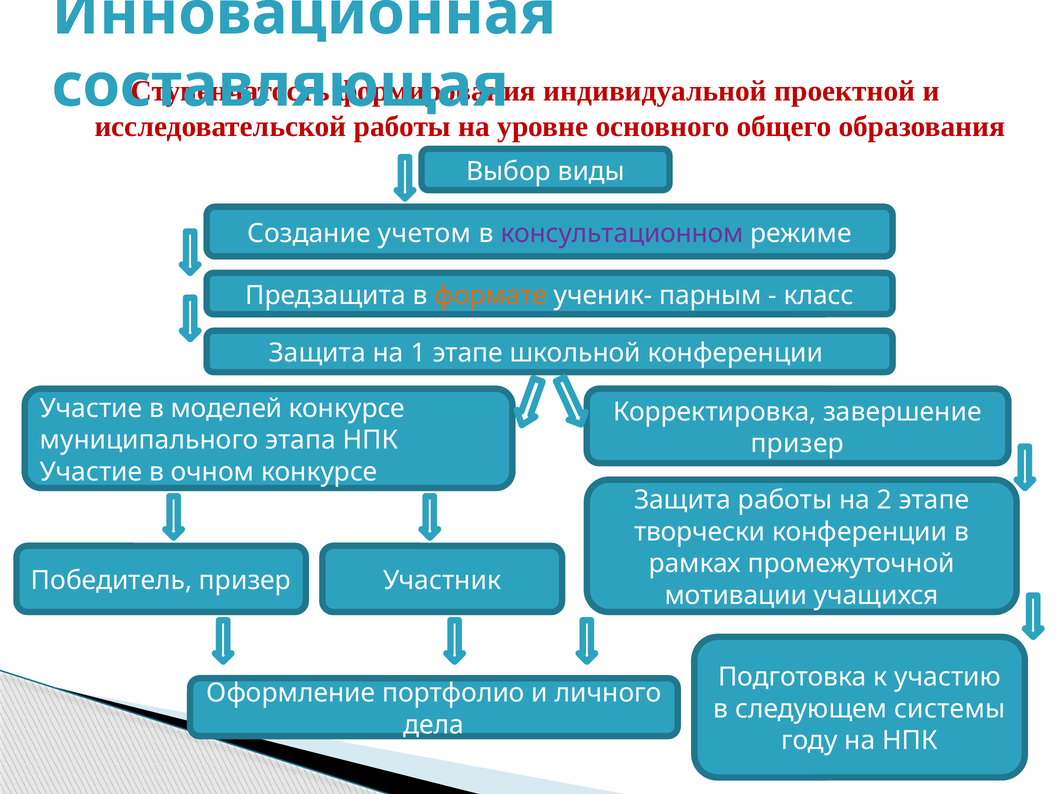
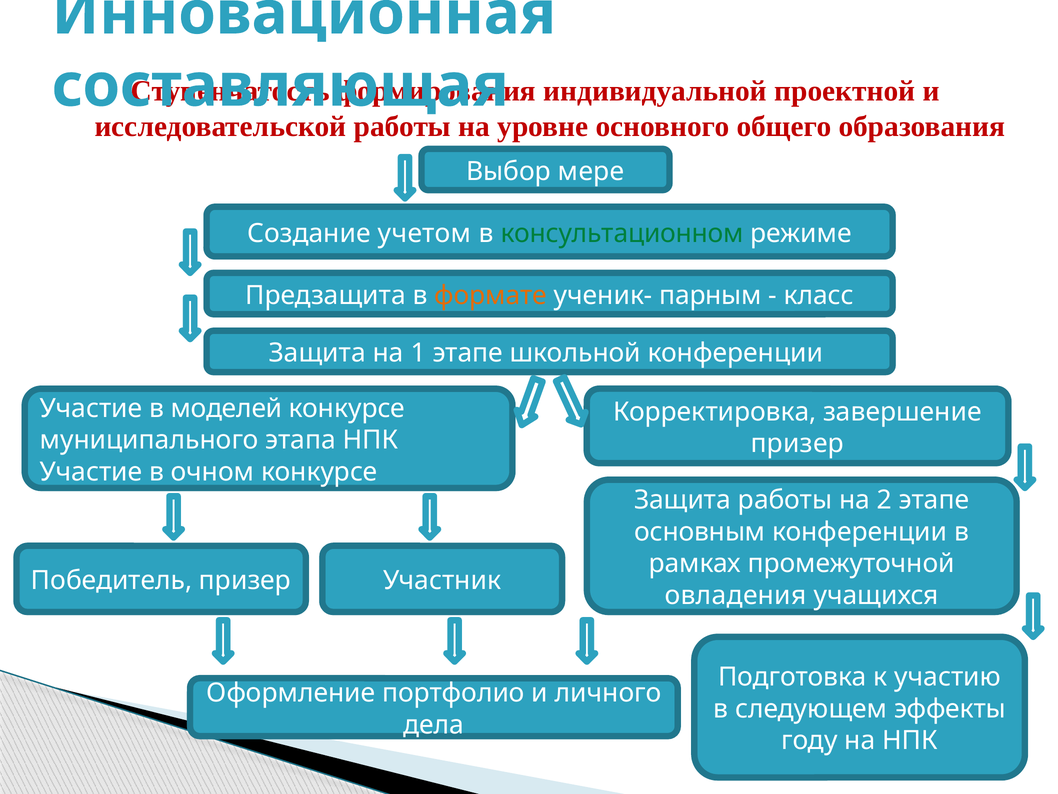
виды: виды -> мере (591, 171)
консультационном colour: purple -> green (622, 233)
творчески: творчески -> основным (700, 531)
мотивации: мотивации -> овладения (736, 595)
системы: системы -> эффекты (950, 709)
